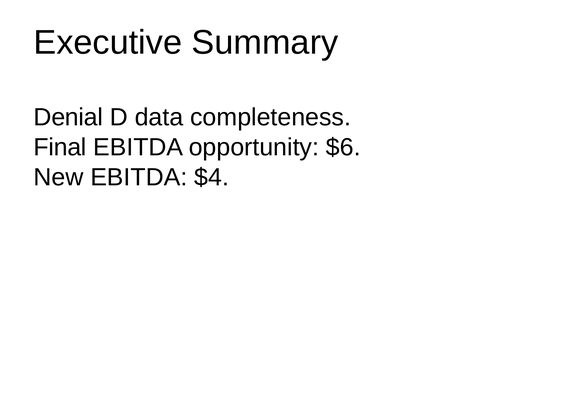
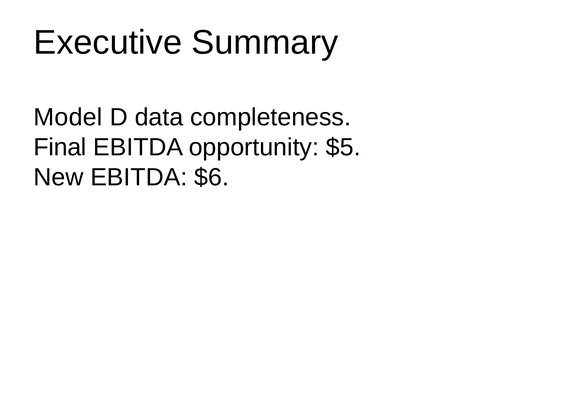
Denial: Denial -> Model (68, 118)
$6: $6 -> $5 (343, 148)
$4: $4 -> $6 (212, 177)
